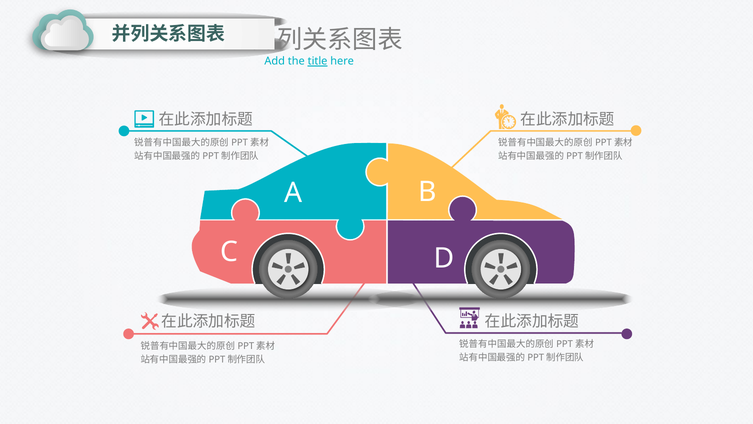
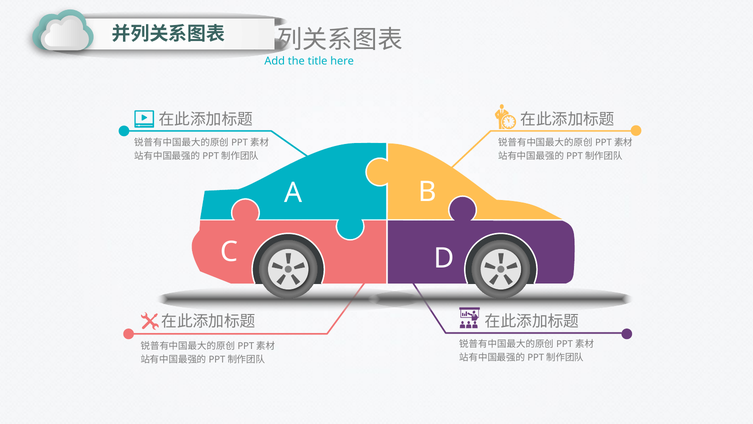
title underline: present -> none (318, 61)
